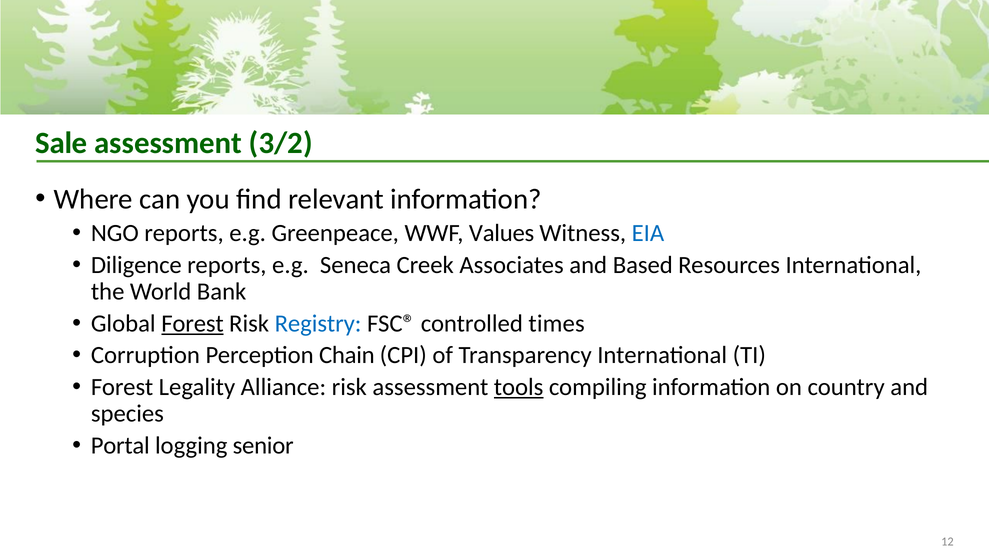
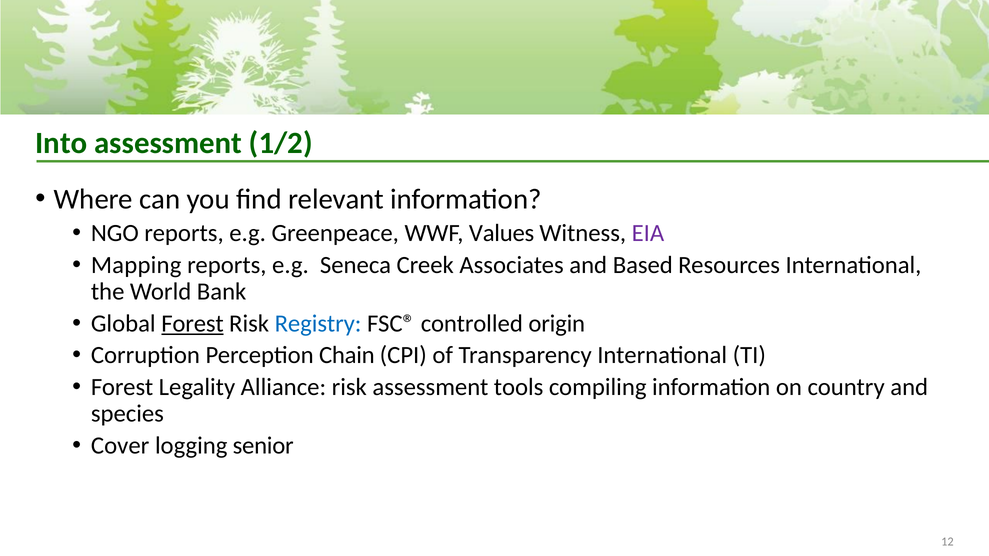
Sale: Sale -> Into (61, 143)
3/2: 3/2 -> 1/2 (281, 143)
EIA colour: blue -> purple (648, 233)
Diligence: Diligence -> Mapping (136, 265)
times: times -> origin (557, 324)
tools underline: present -> none (519, 387)
Portal: Portal -> Cover (120, 446)
